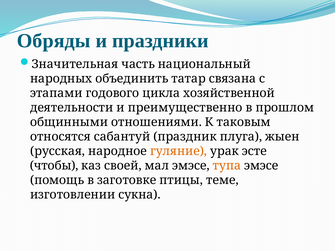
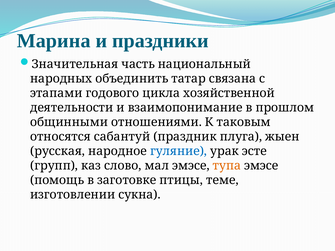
Обряды: Обряды -> Марина (54, 41)
преимущественно: преимущественно -> взаимопонимание (185, 108)
гуляние colour: orange -> blue (179, 151)
чтобы: чтобы -> групп (54, 166)
своей: своей -> слово (123, 166)
